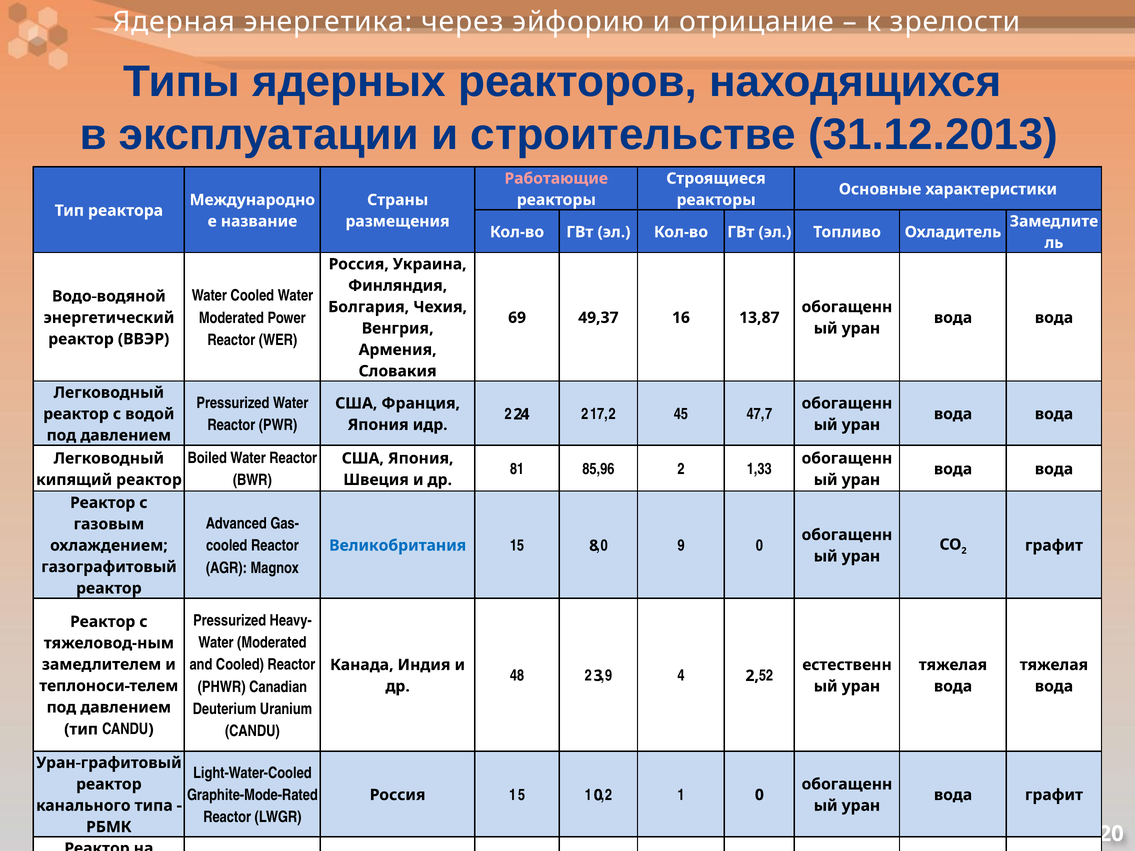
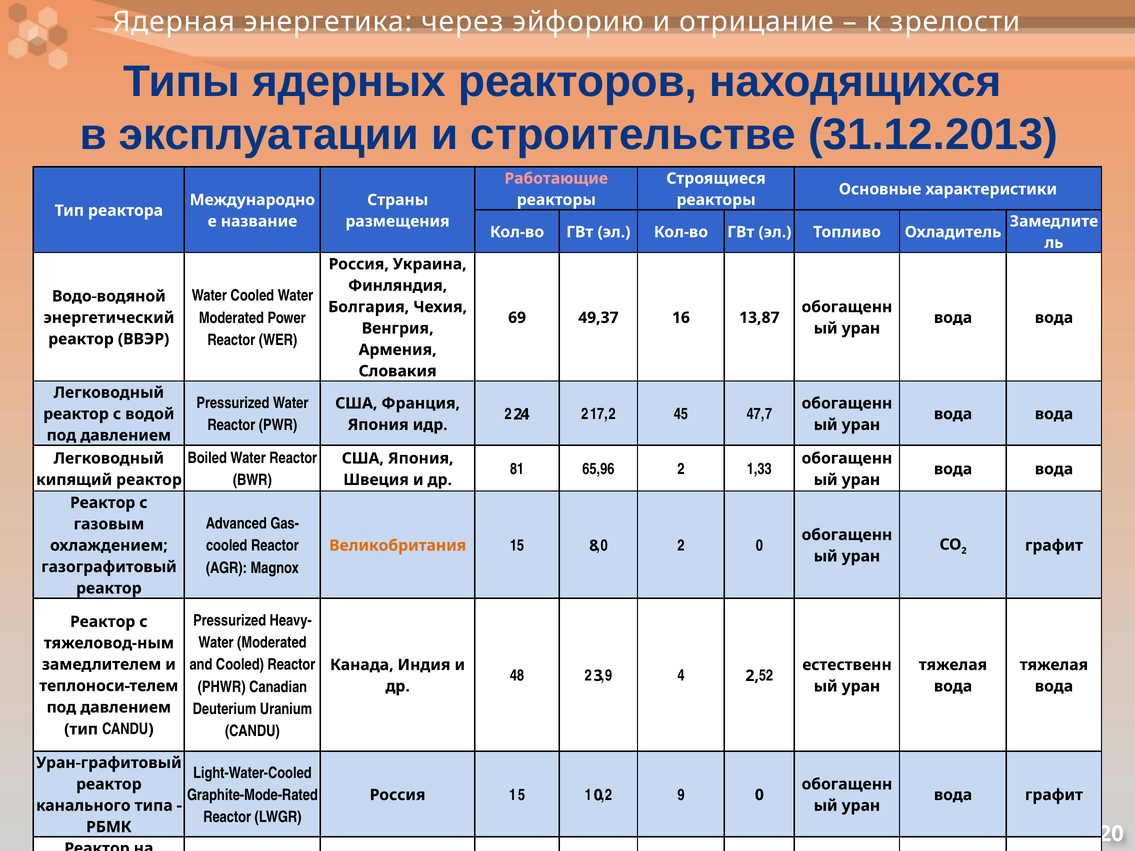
85,96: 85,96 -> 65,96 (598, 469)
9: 9 -> 2 (681, 546)
Великобритания colour: blue -> orange (398, 546)
1: 1 -> 9 (681, 795)
